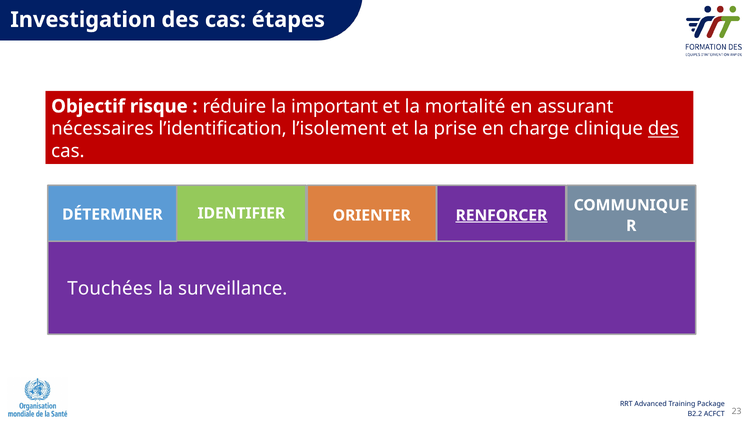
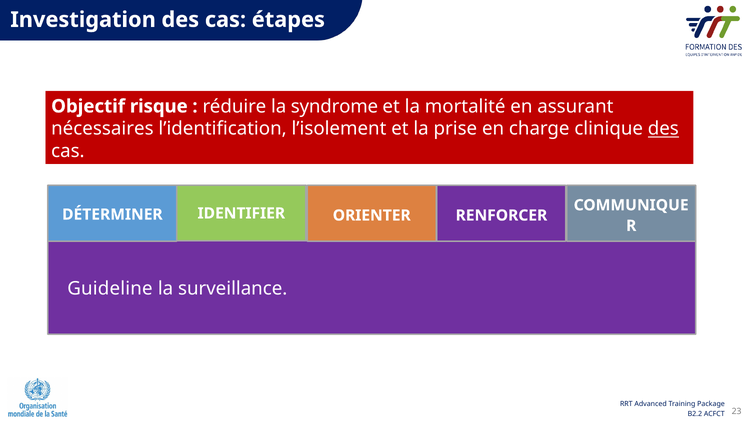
important: important -> syndrome (334, 106)
RENFORCER underline: present -> none (501, 215)
Touchées: Touchées -> Guideline (110, 289)
